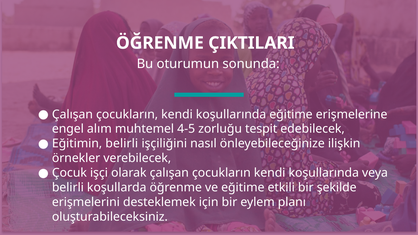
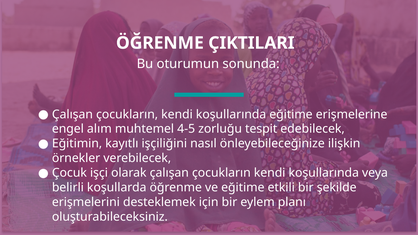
Eğitimin belirli: belirli -> kayıtlı (122, 144)
